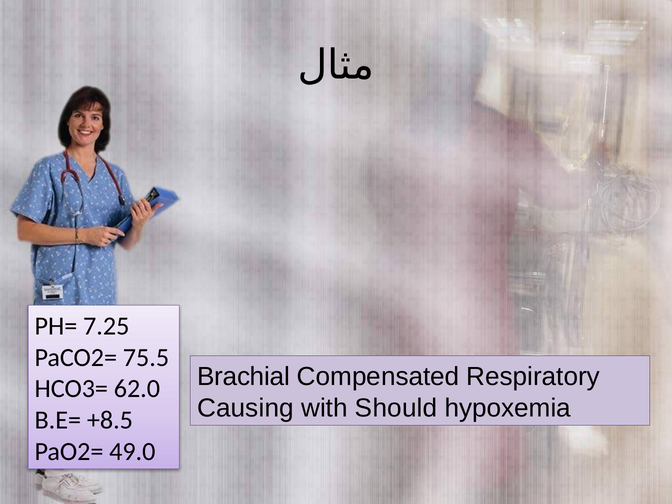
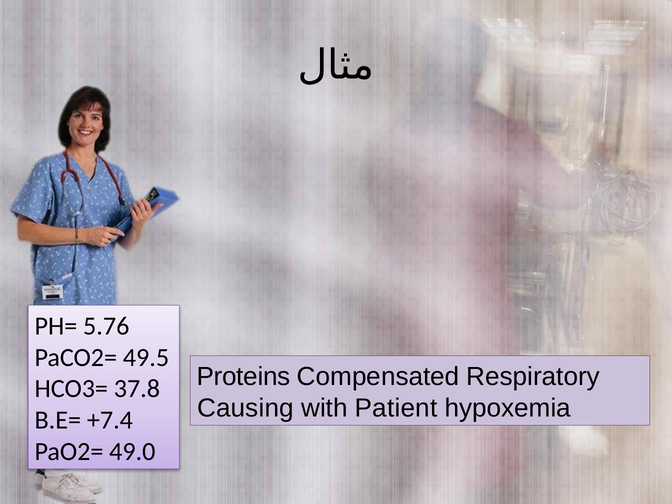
7.25: 7.25 -> 5.76 (106, 326)
75.5: 75.5 -> 49.5 (146, 357)
Brachial: Brachial -> Proteins (244, 377)
62.0: 62.0 -> 37.8 (137, 389)
Should: Should -> Patient (396, 408)
+8.5: +8.5 -> +7.4 (110, 420)
